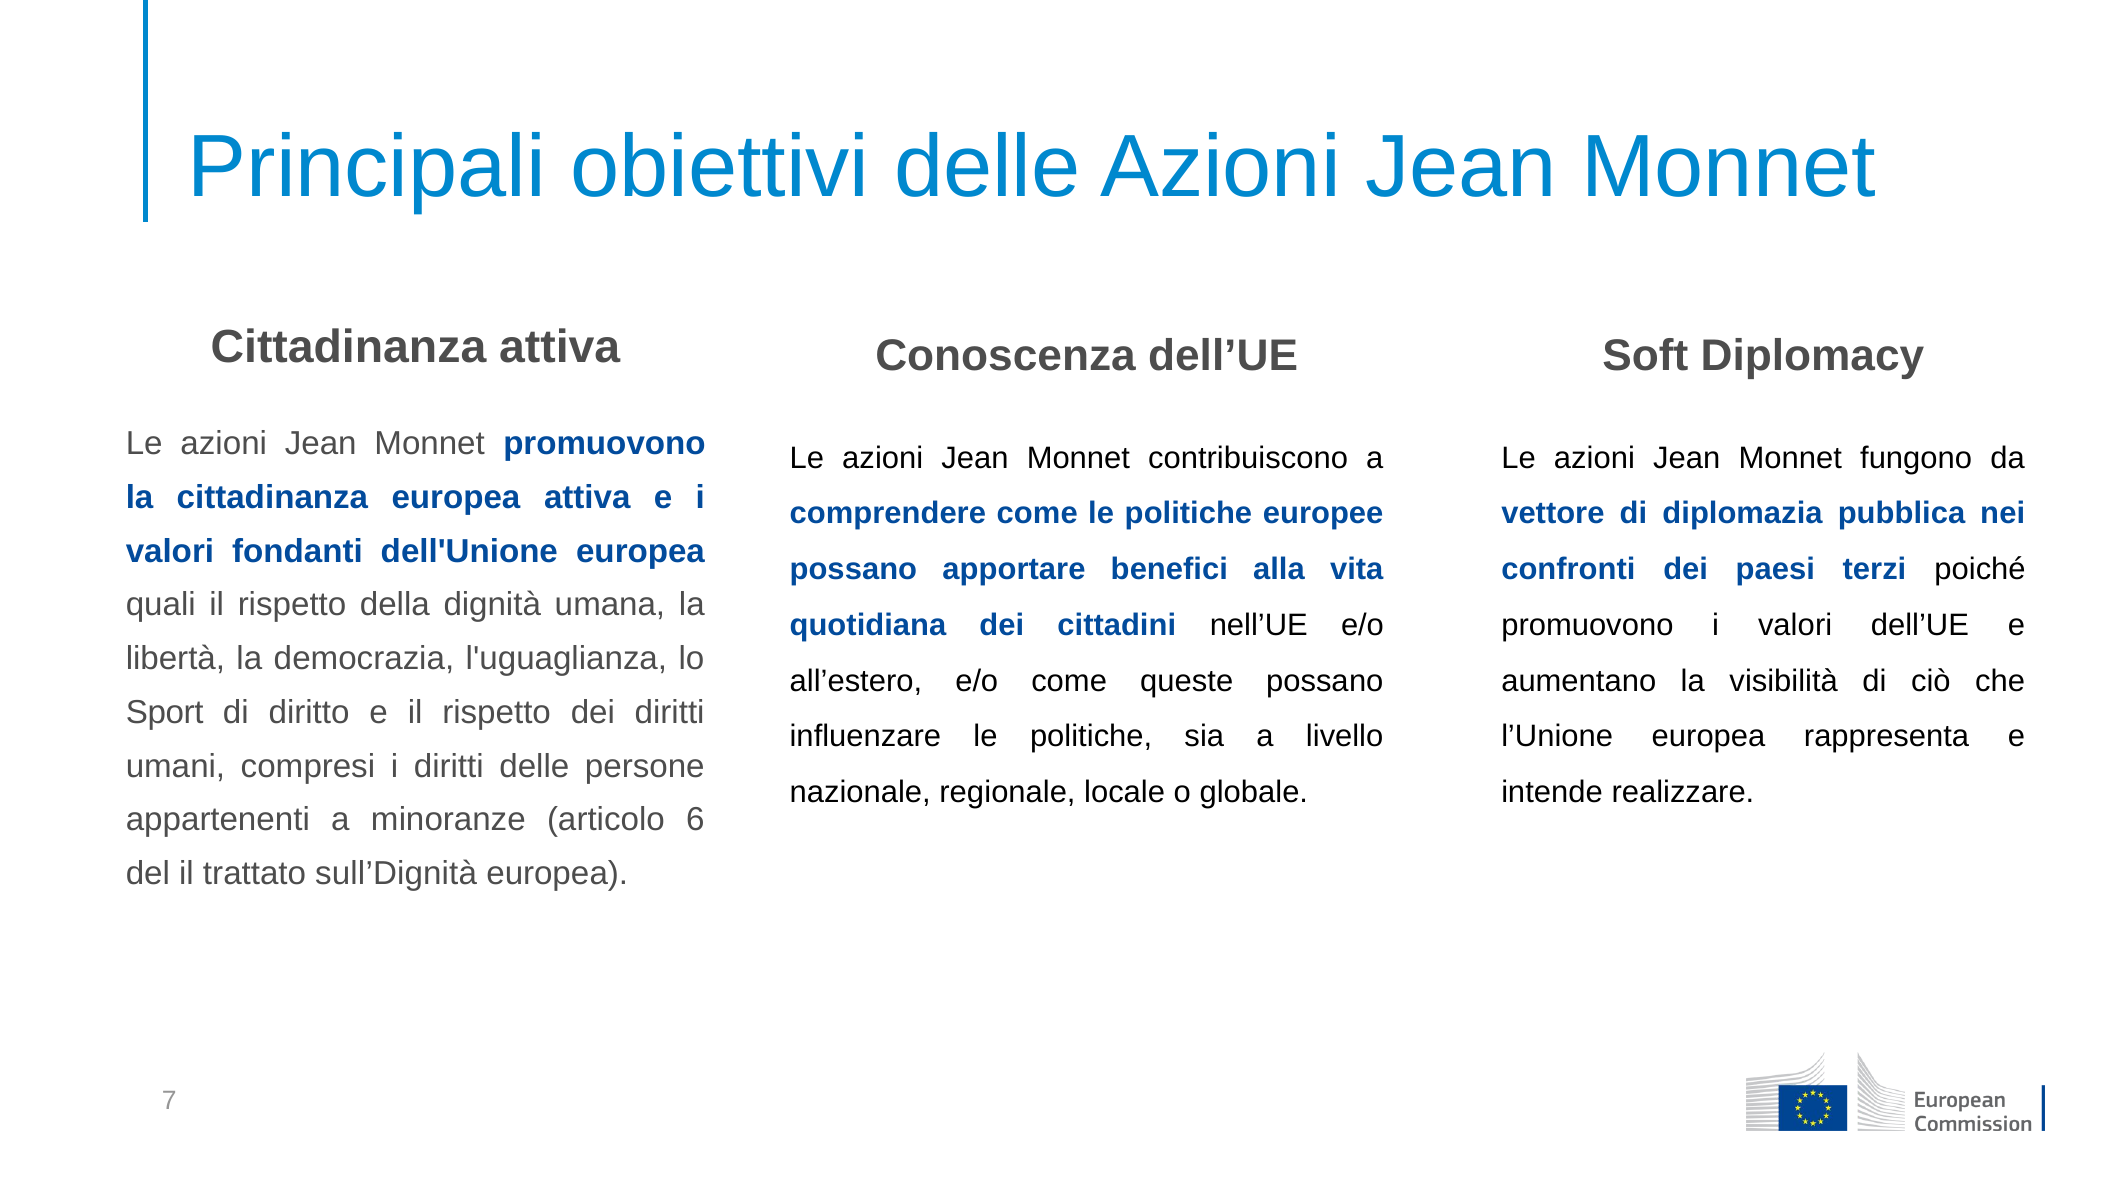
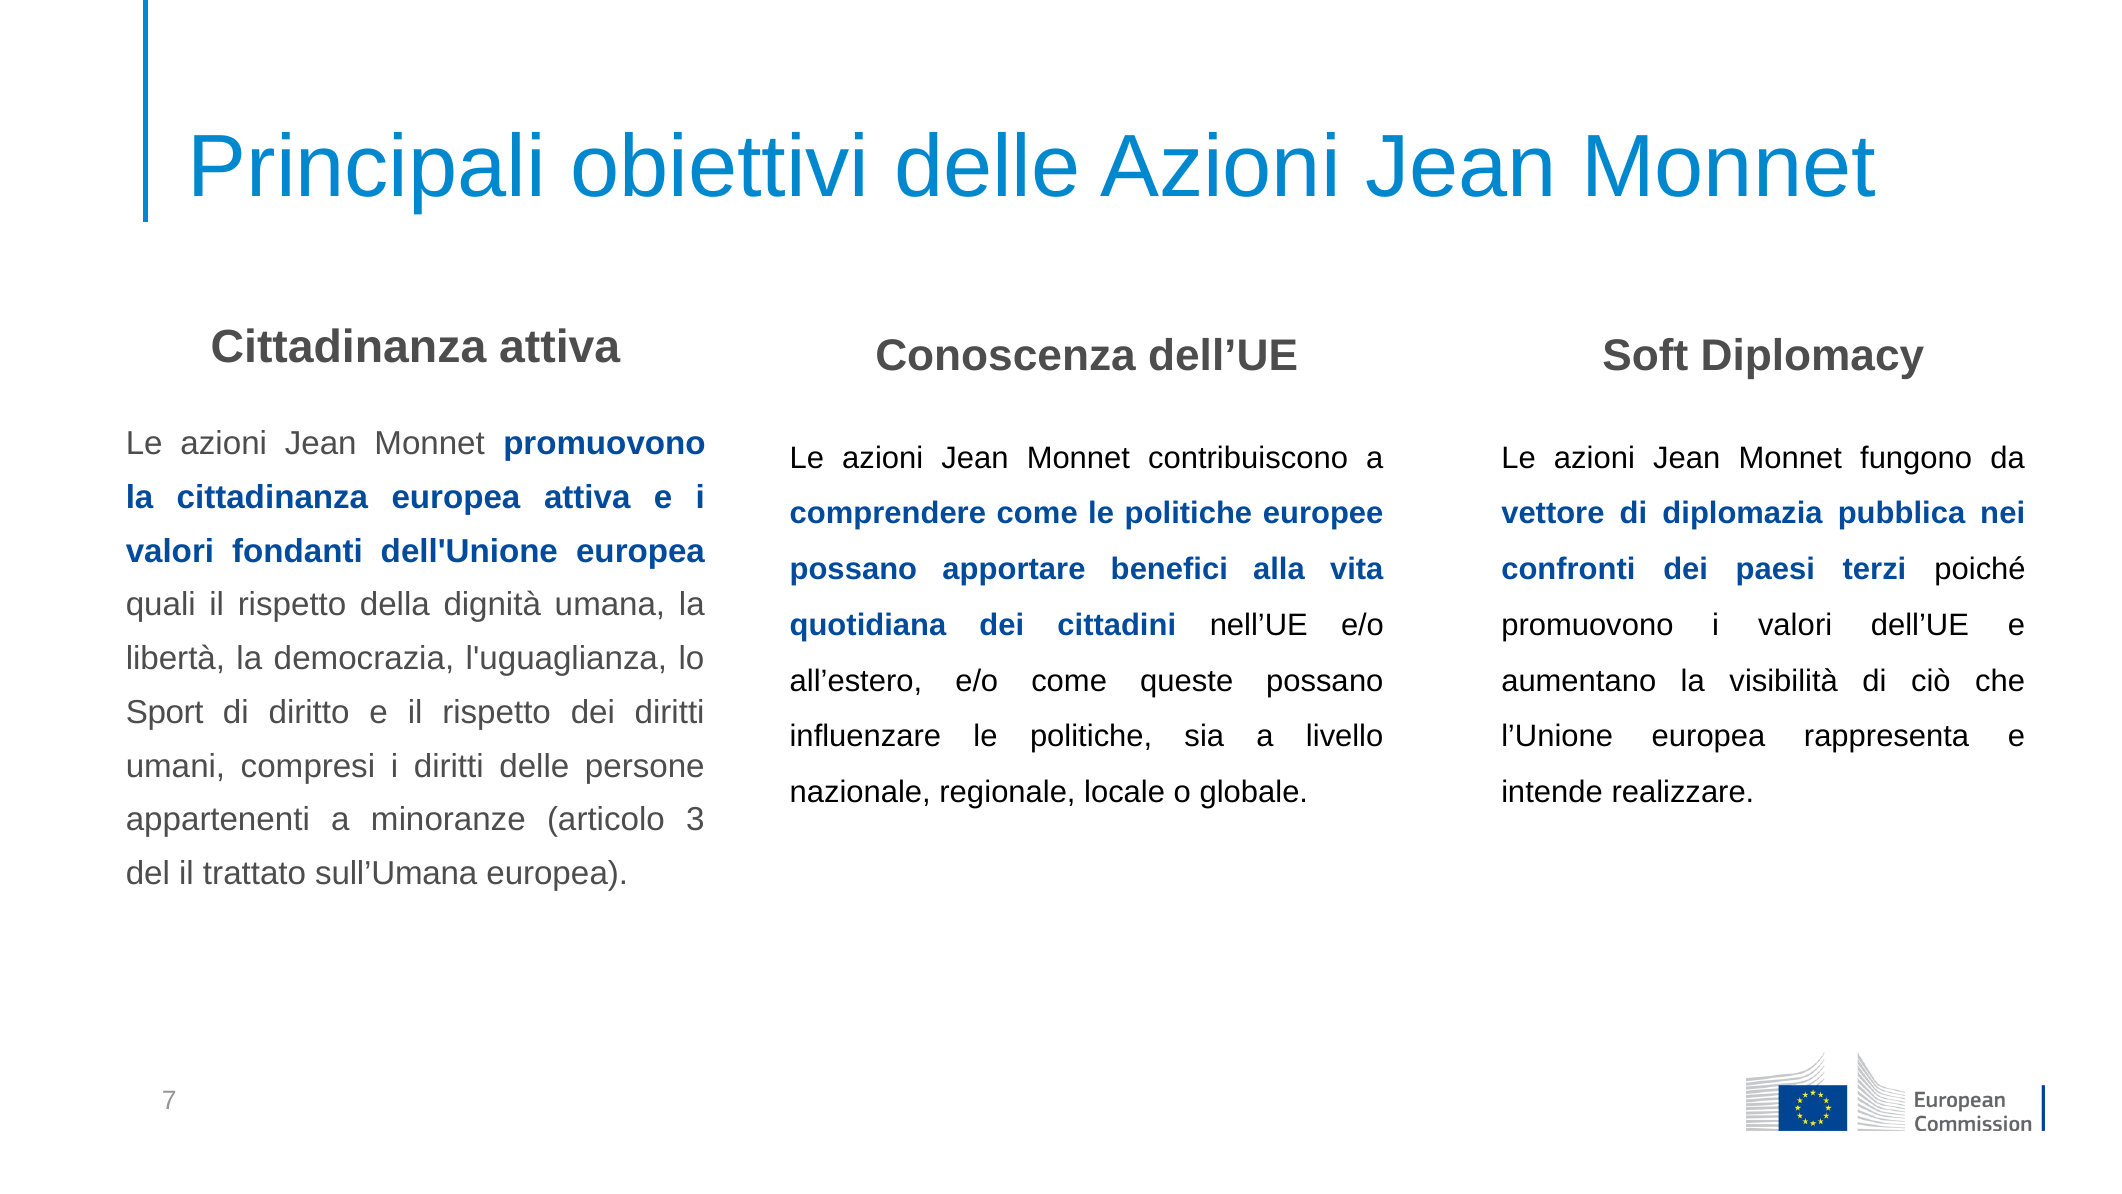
6: 6 -> 3 (695, 820)
sull’Dignità: sull’Dignità -> sull’Umana (396, 873)
